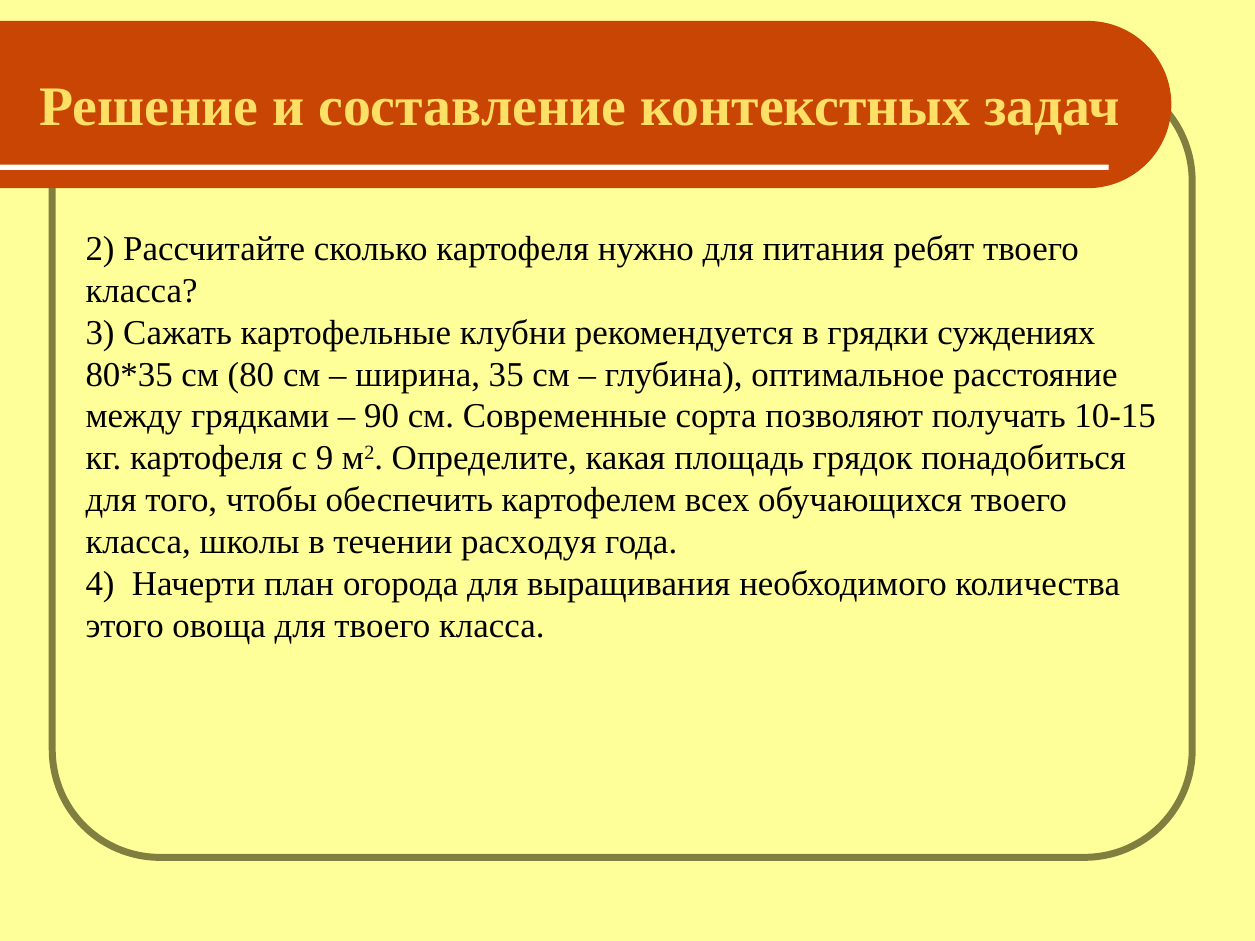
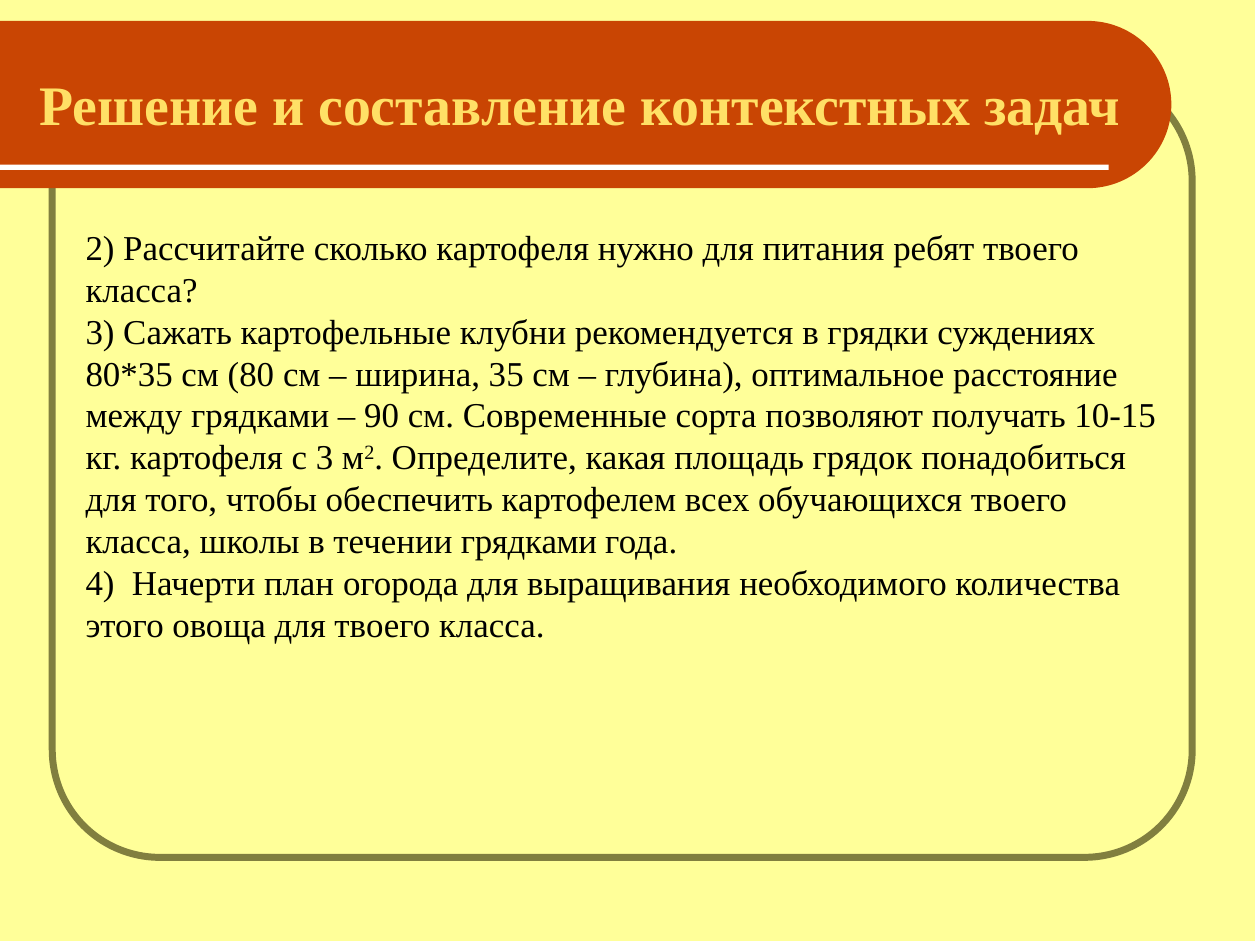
с 9: 9 -> 3 (325, 458)
течении расходуя: расходуя -> грядками (529, 542)
